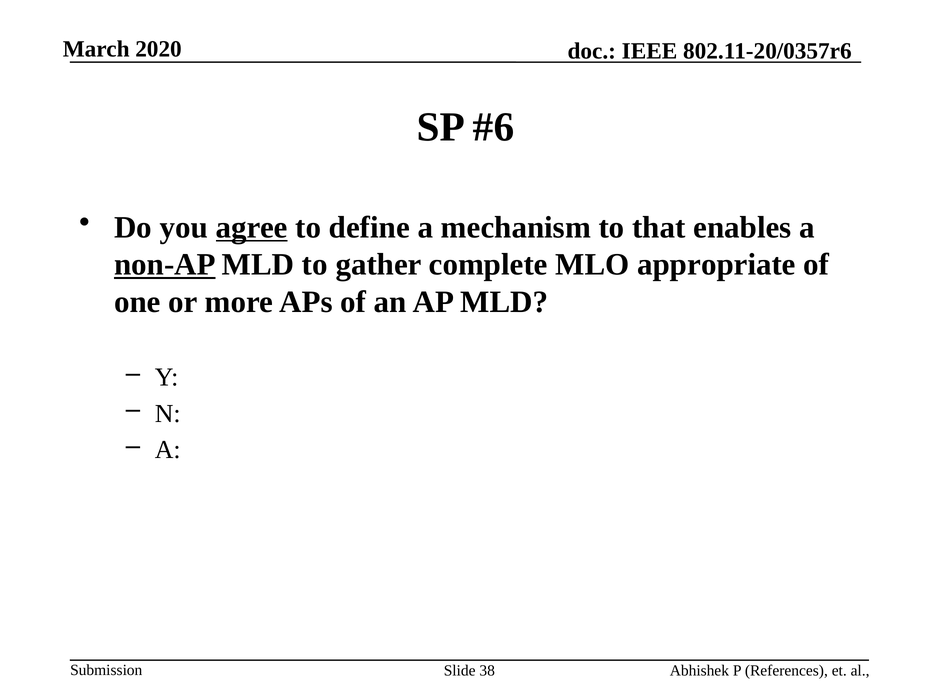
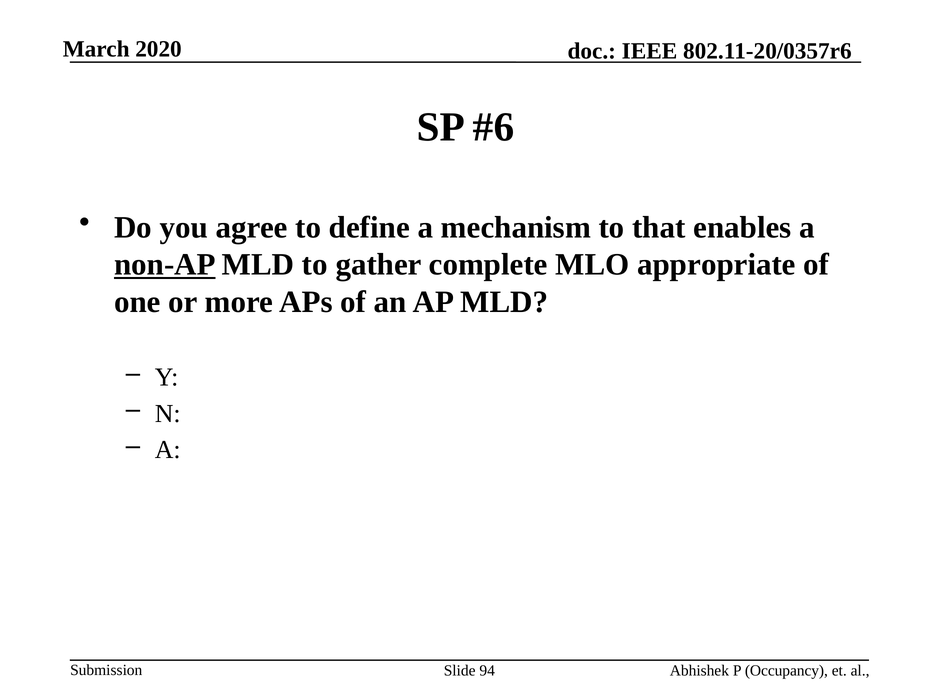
agree underline: present -> none (252, 227)
38: 38 -> 94 (487, 670)
References: References -> Occupancy (786, 670)
